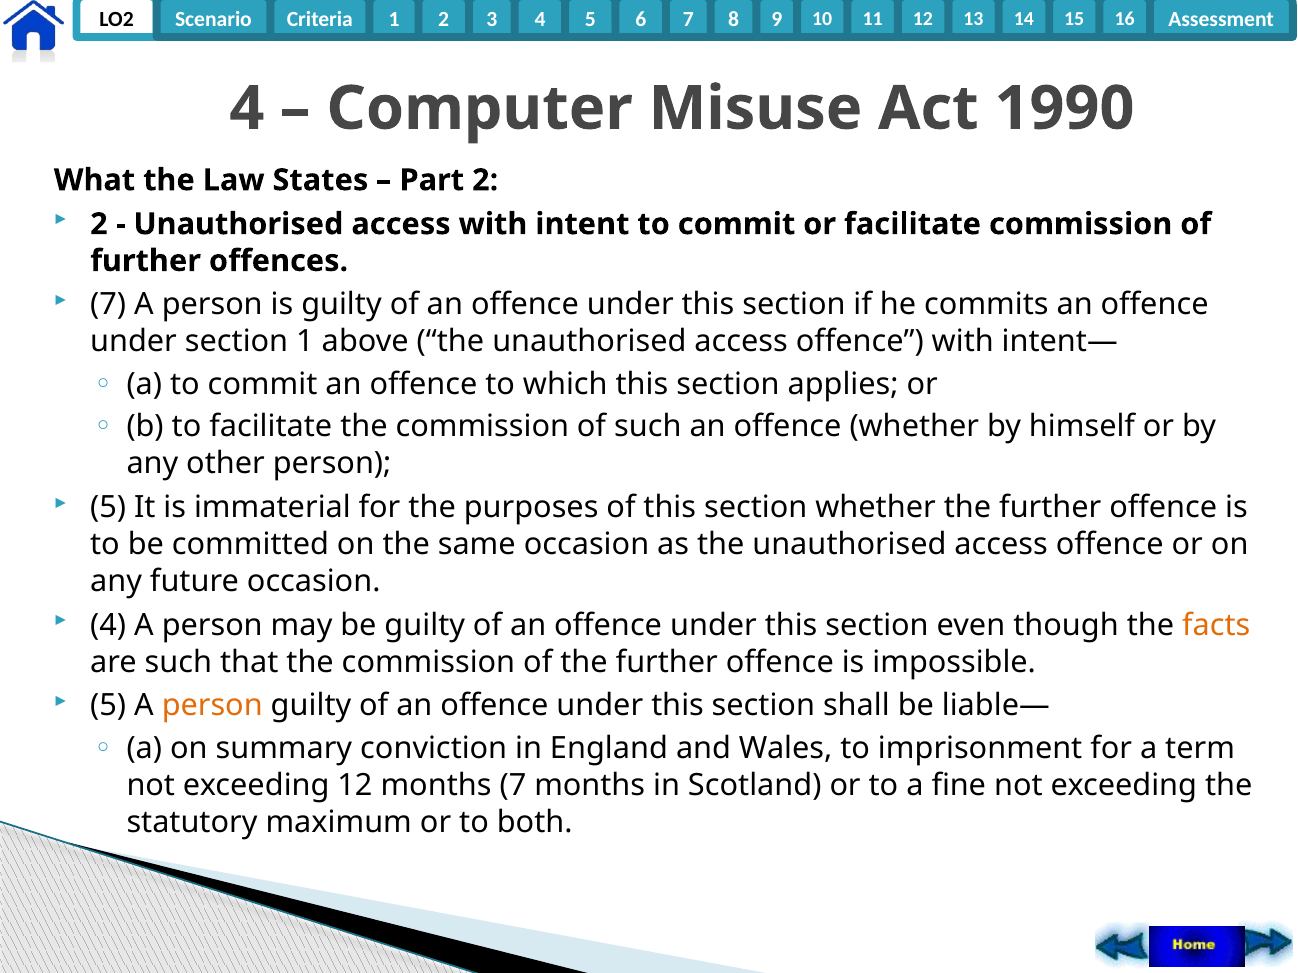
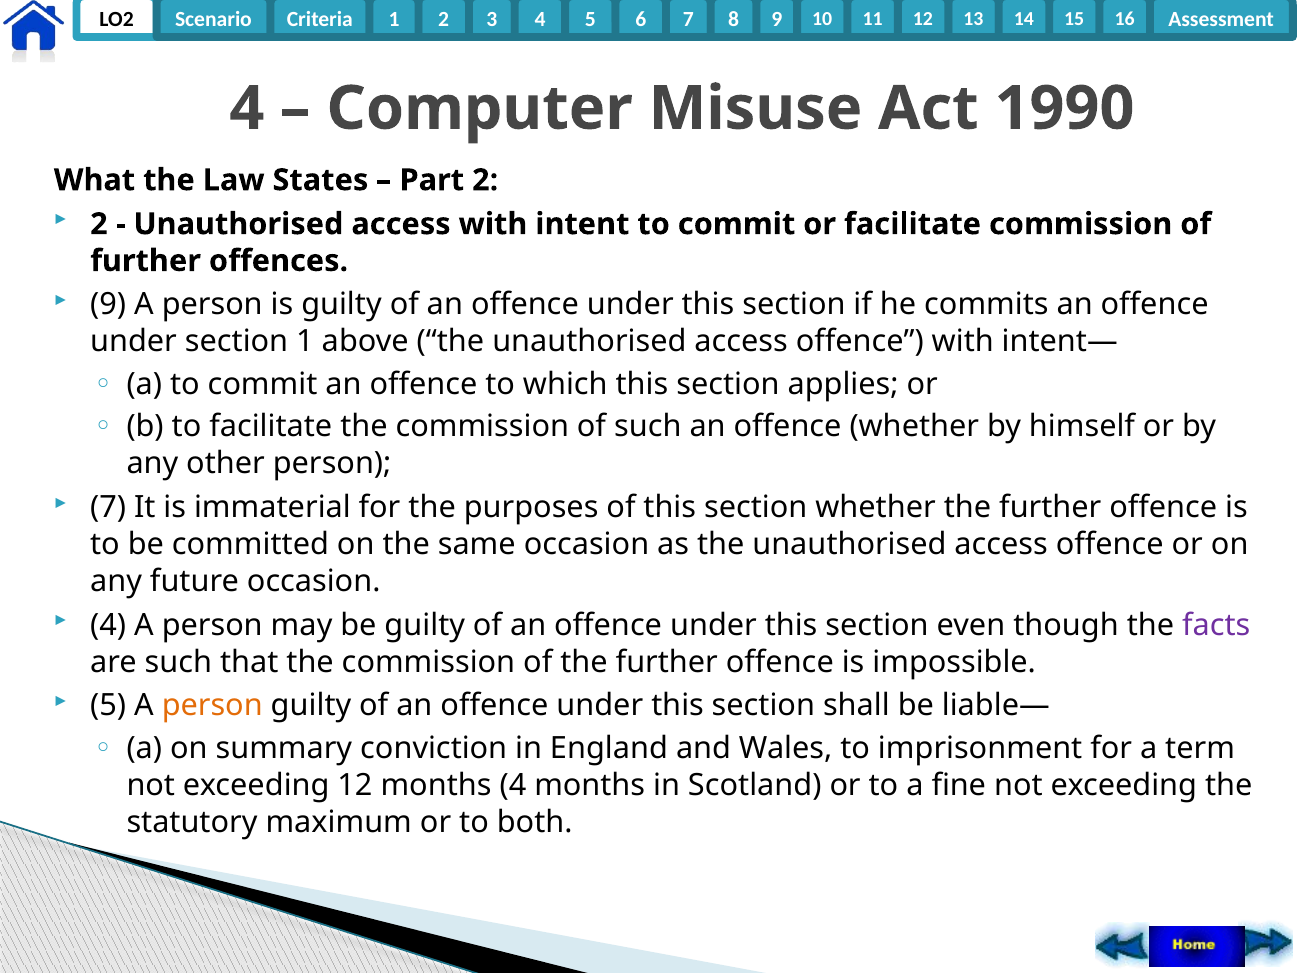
7: 7 -> 9 (108, 305)
5: 5 -> 7 (108, 508)
facts colour: orange -> purple (1216, 625)
months 7: 7 -> 4 (513, 786)
